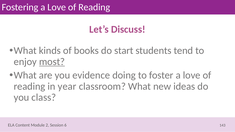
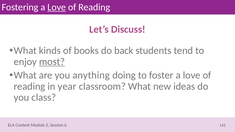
Love underline: none -> present (57, 7)
start: start -> back (124, 51)
evidence: evidence -> anything (91, 75)
